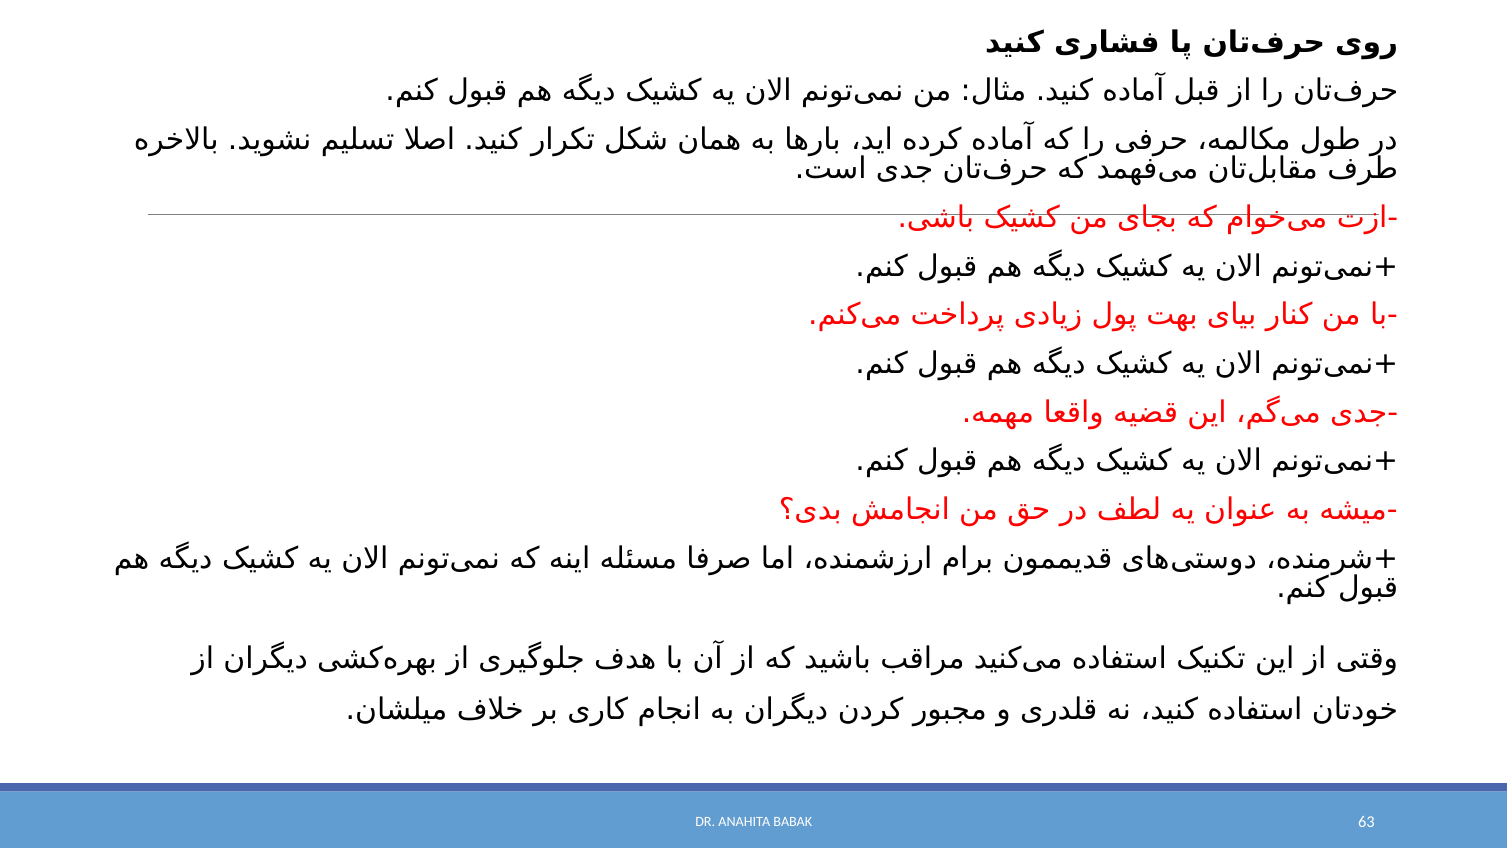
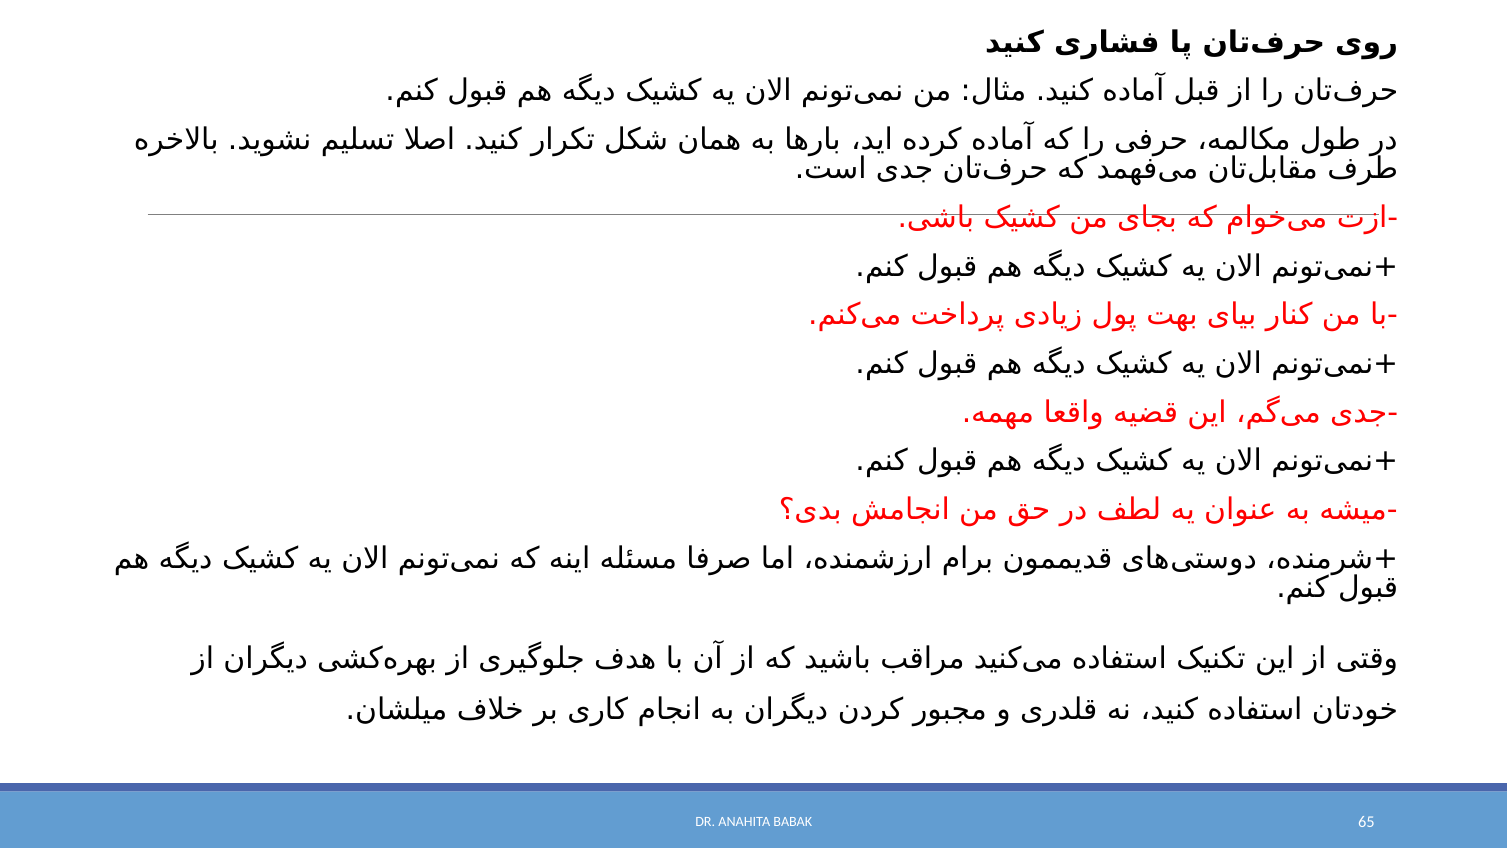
63: 63 -> 65 (1366, 822)
